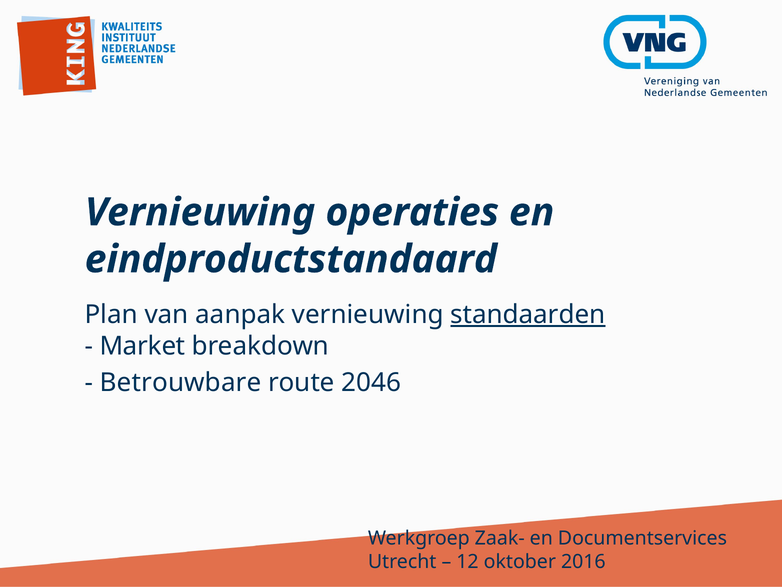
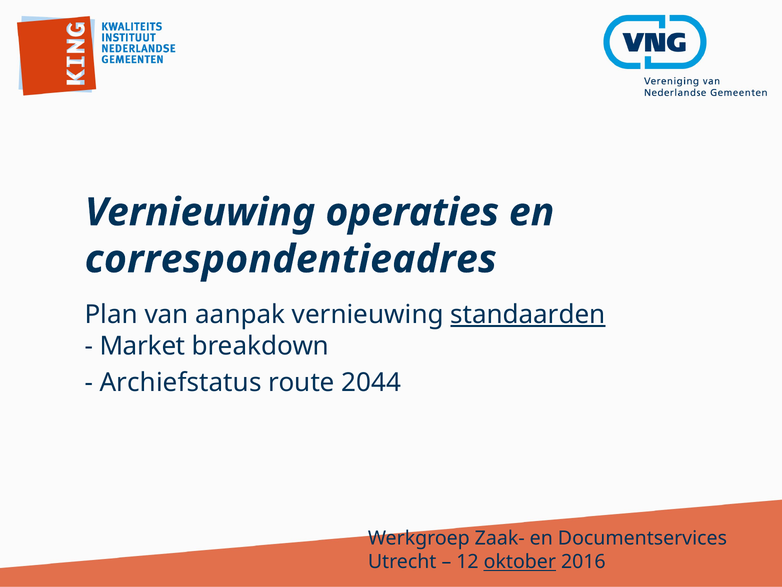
eindproductstandaard: eindproductstandaard -> correspondentieadres (291, 259)
Betrouwbare: Betrouwbare -> Archiefstatus (181, 382)
2046: 2046 -> 2044 (371, 382)
oktober underline: none -> present (520, 561)
